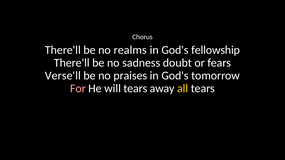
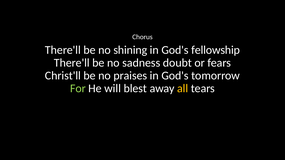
realms: realms -> shining (130, 50)
Verse'll: Verse'll -> Christ'll (63, 76)
For colour: pink -> light green (78, 89)
will tears: tears -> blest (135, 89)
